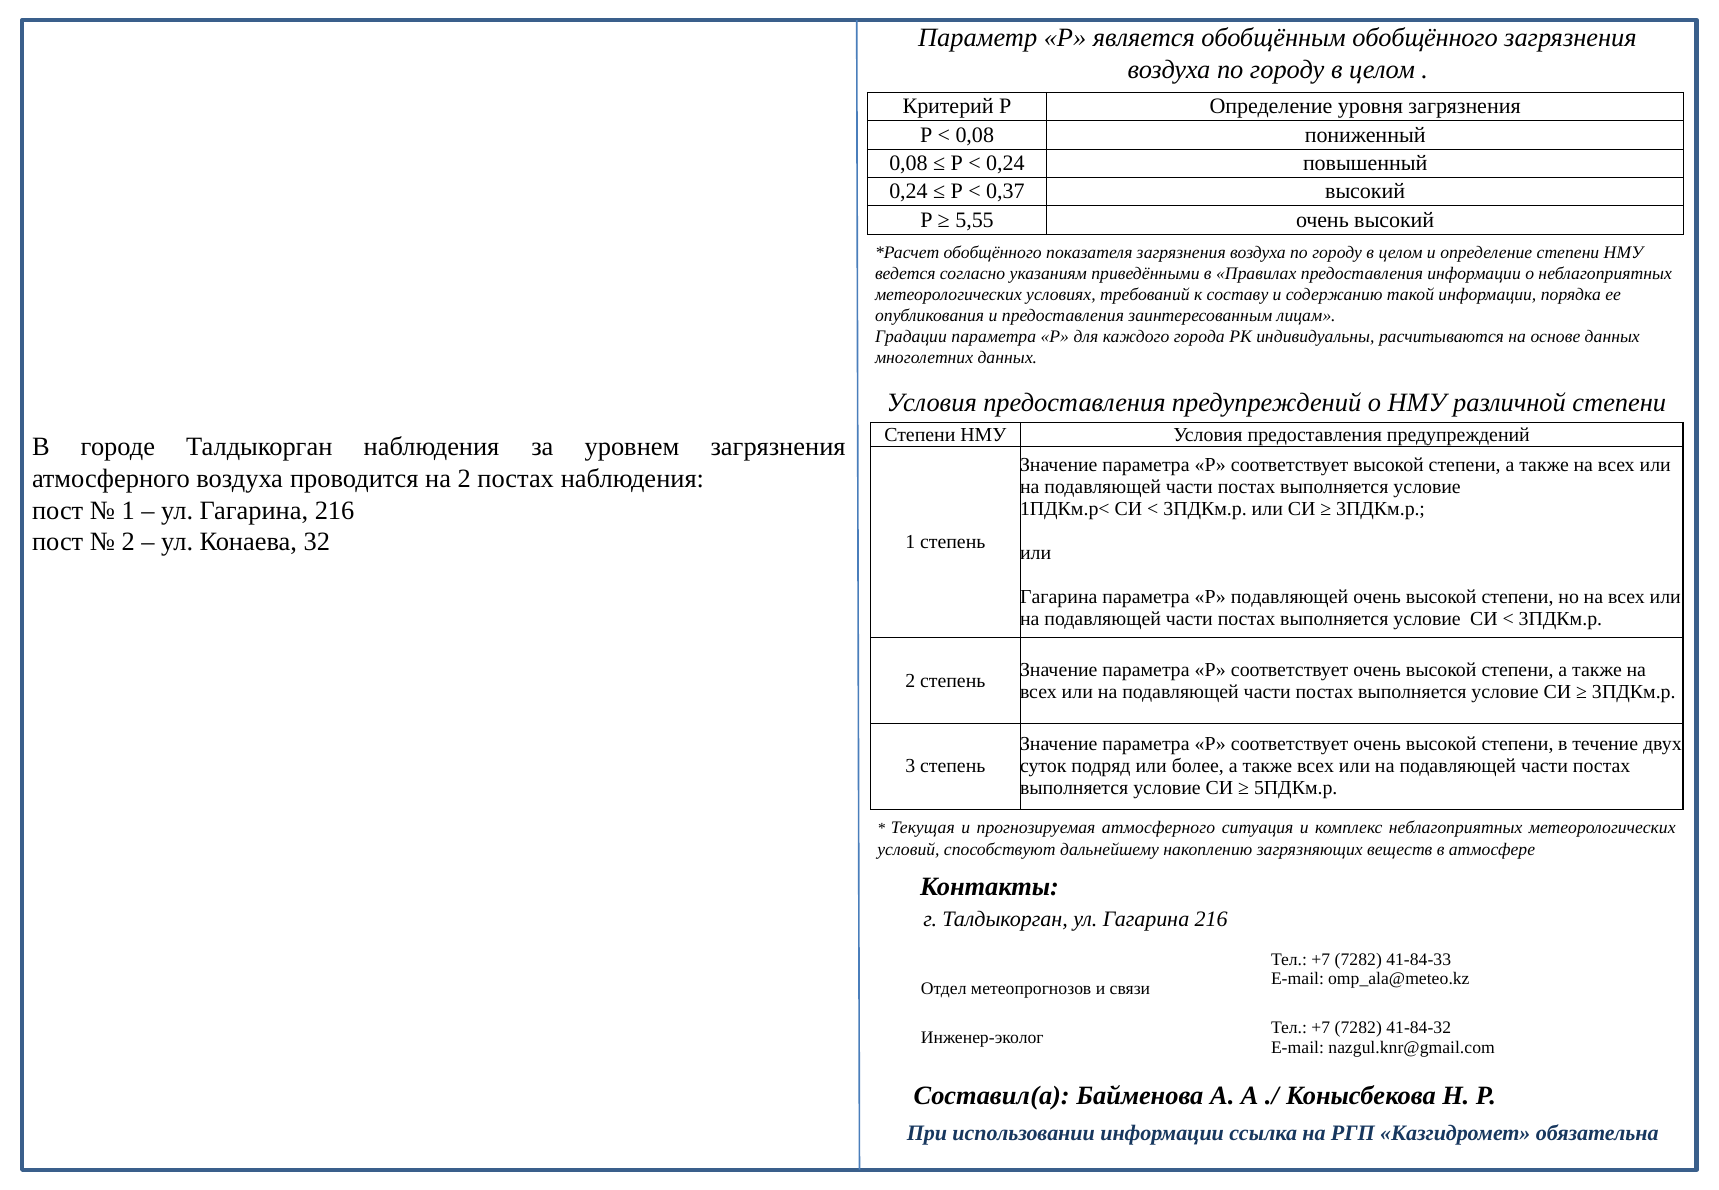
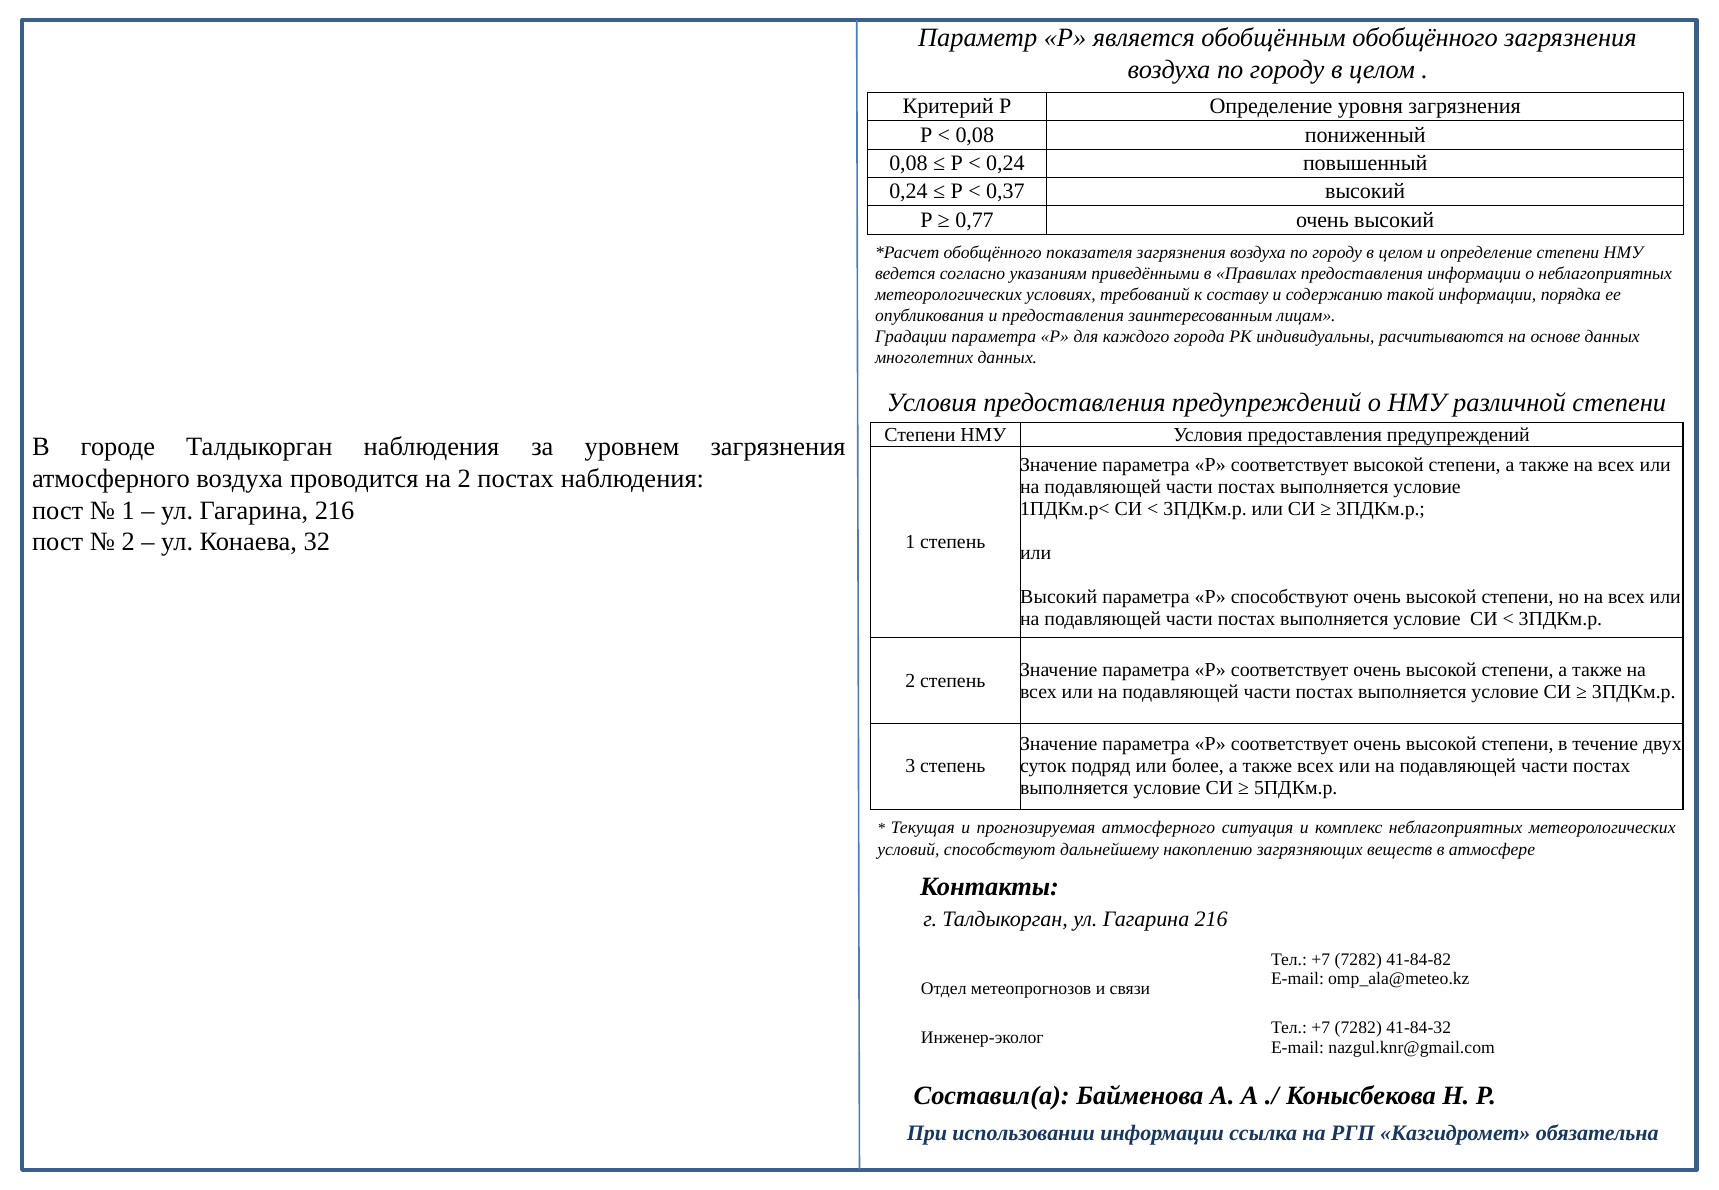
5,55: 5,55 -> 0,77 (975, 220)
Гагарина: Гагарина -> Высокий (1059, 597)
Р подавляющей: подавляющей -> способствуют (1290, 597)
41-84-33: 41-84-33 -> 41-84-82 (1419, 959)
